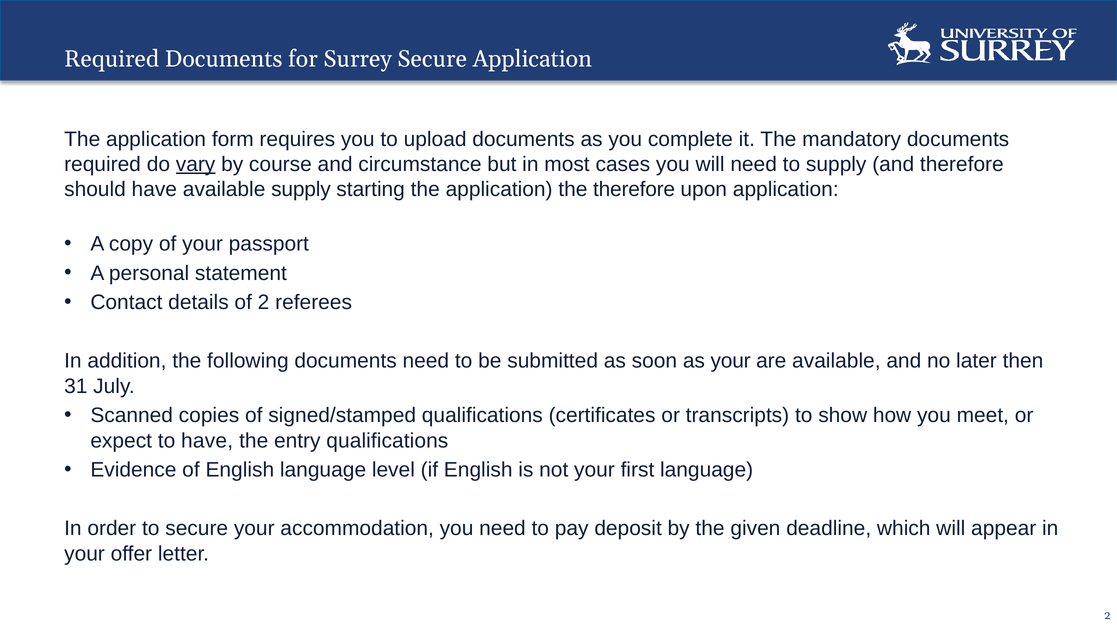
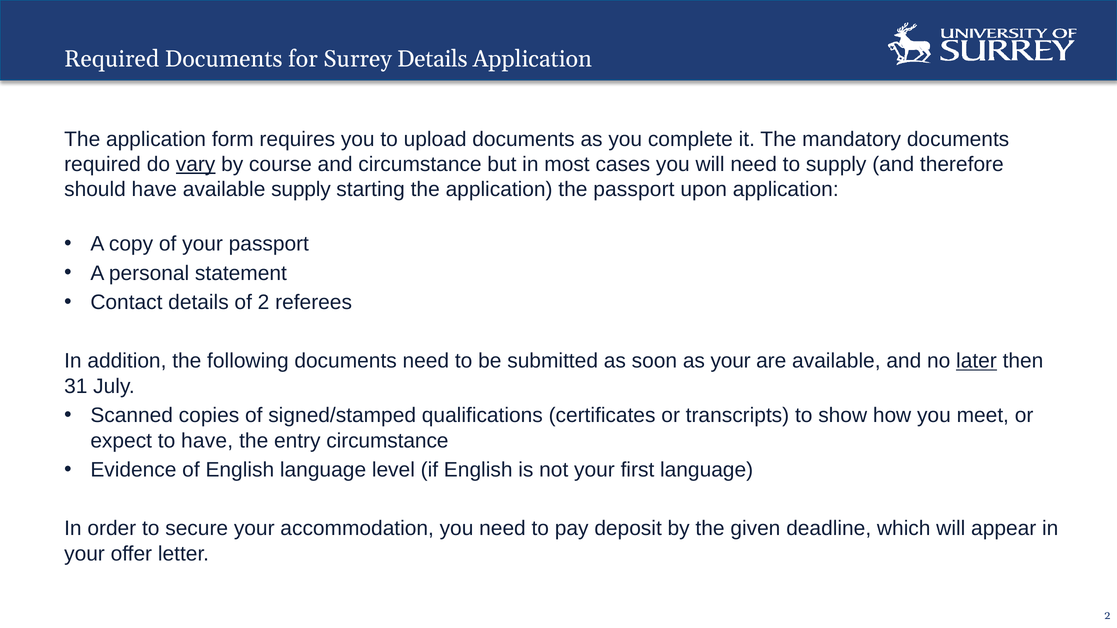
Surrey Secure: Secure -> Details (432, 59)
the therefore: therefore -> passport (634, 189)
later underline: none -> present (976, 361)
entry qualifications: qualifications -> circumstance (387, 441)
